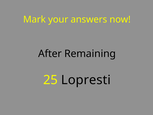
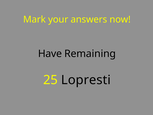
After: After -> Have (50, 54)
